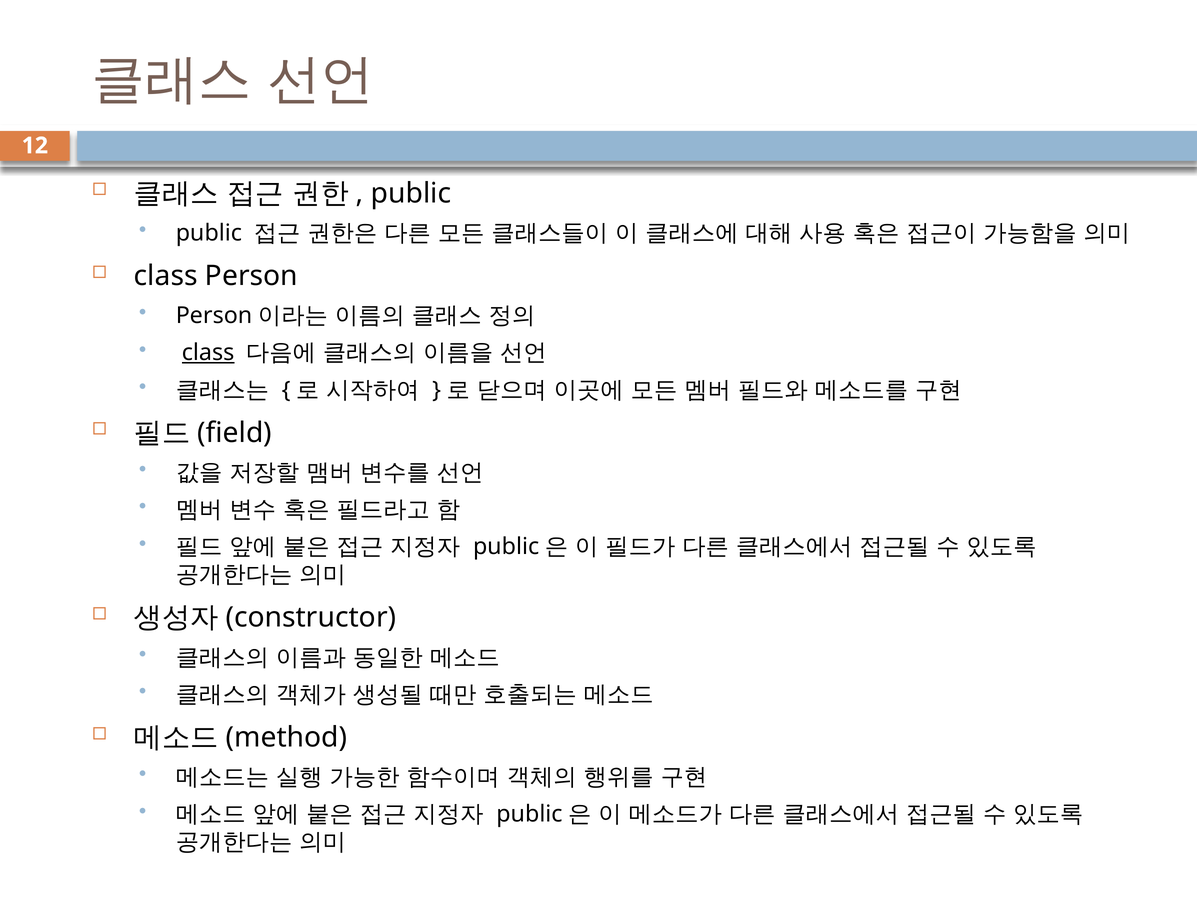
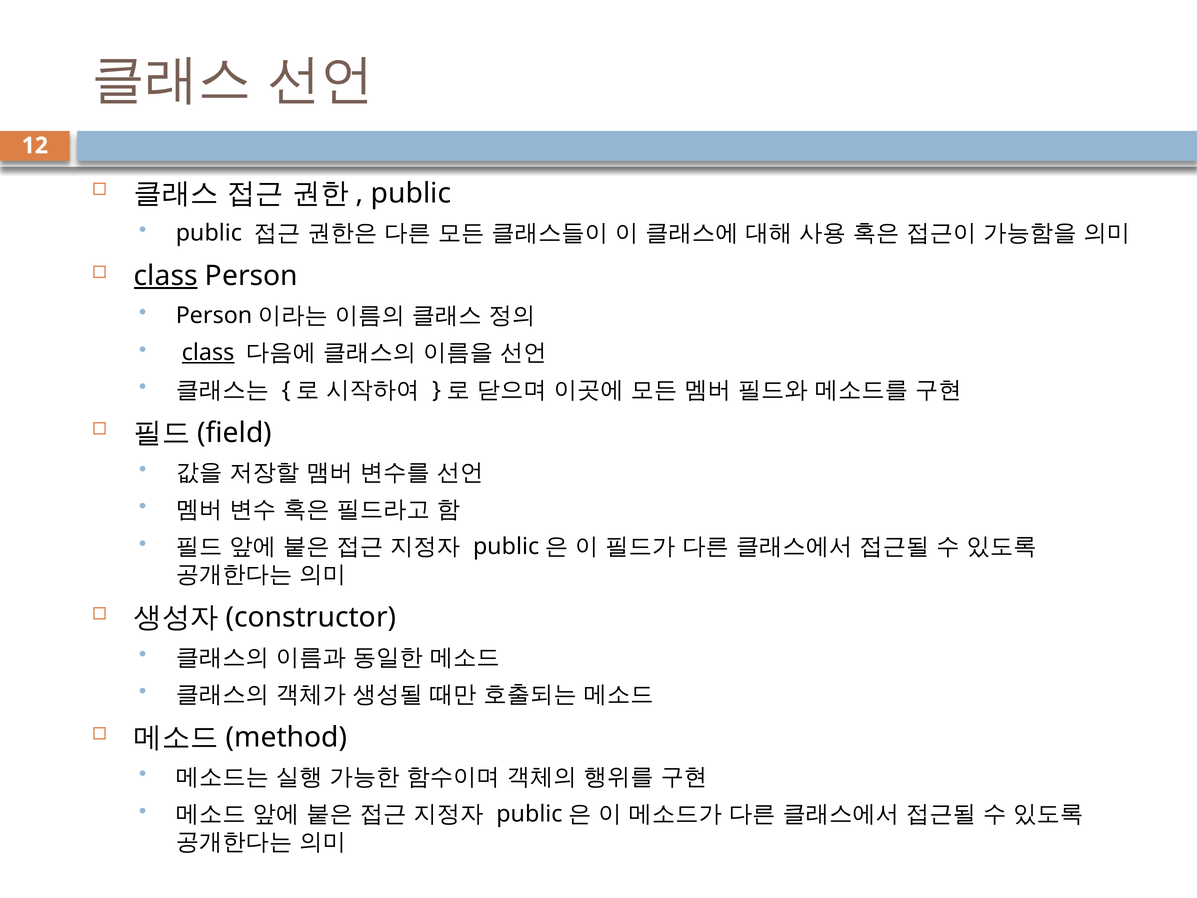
class underline: none -> present (166, 276)
